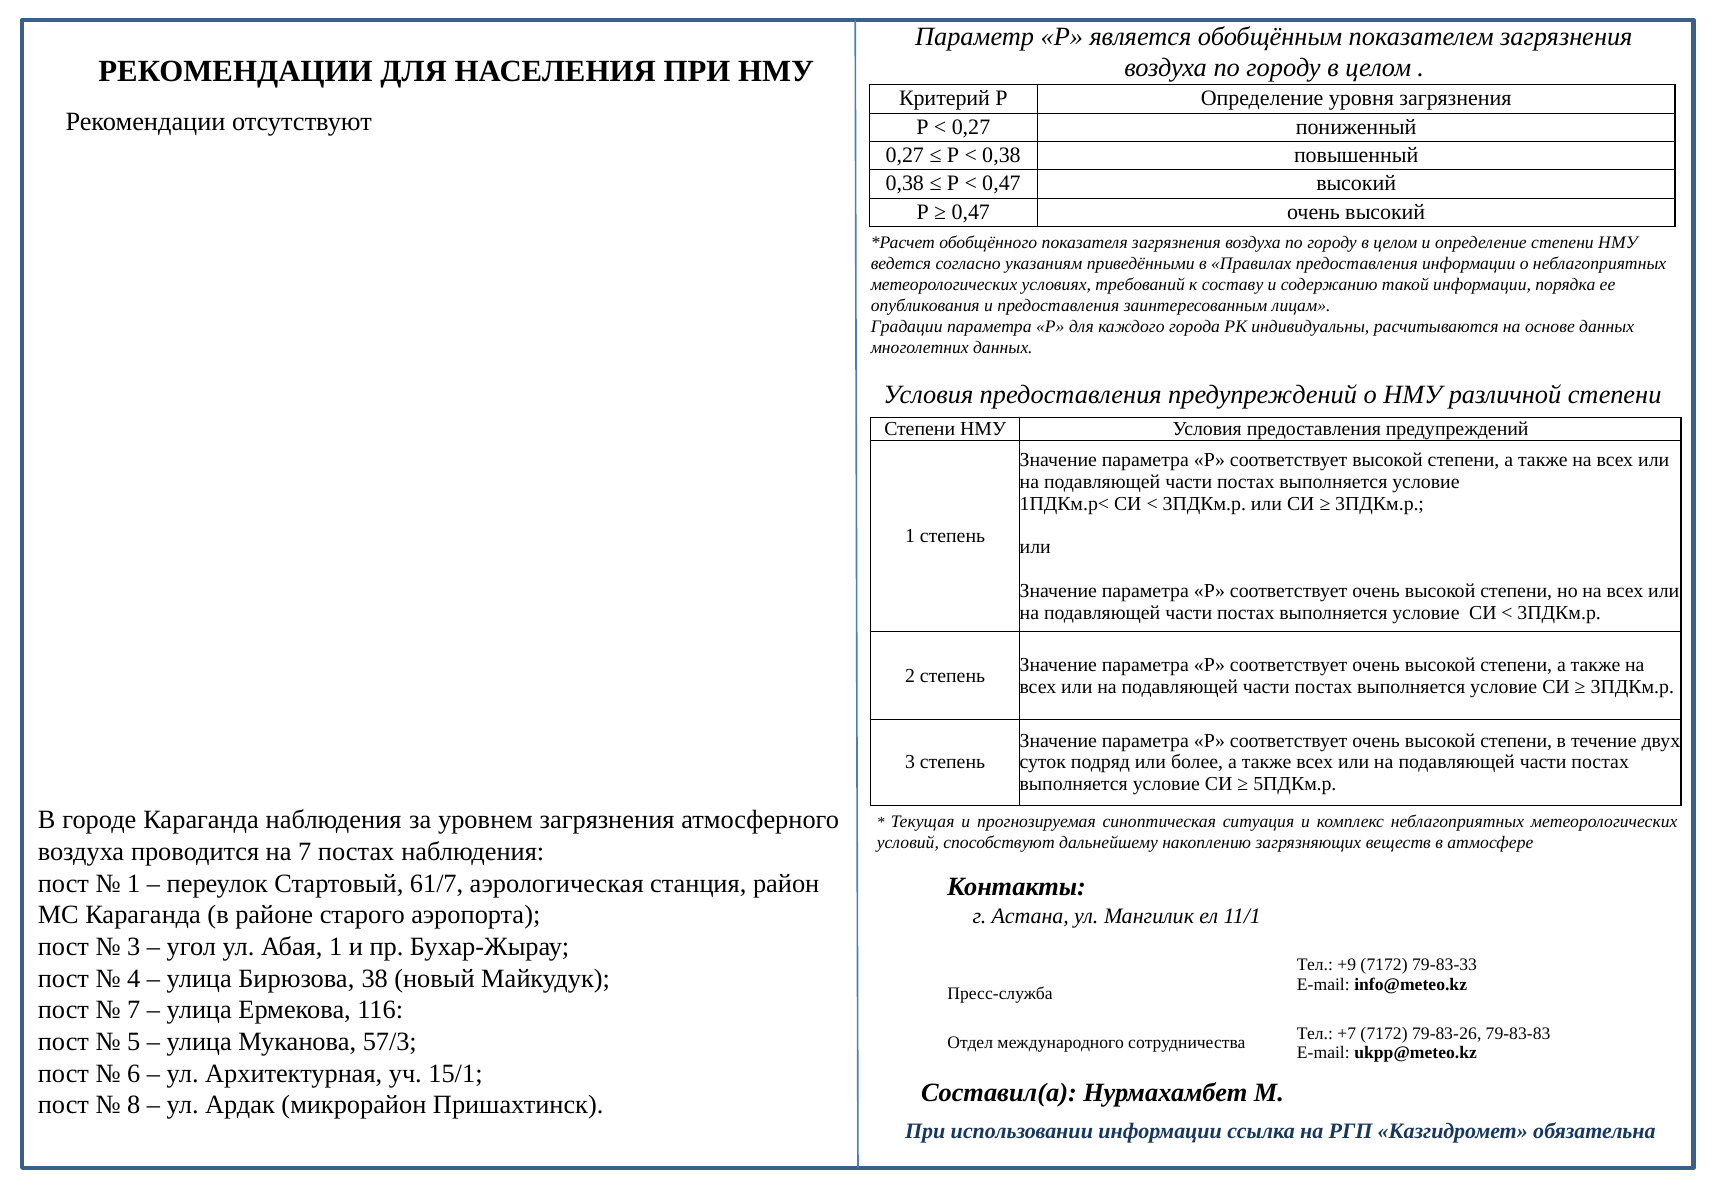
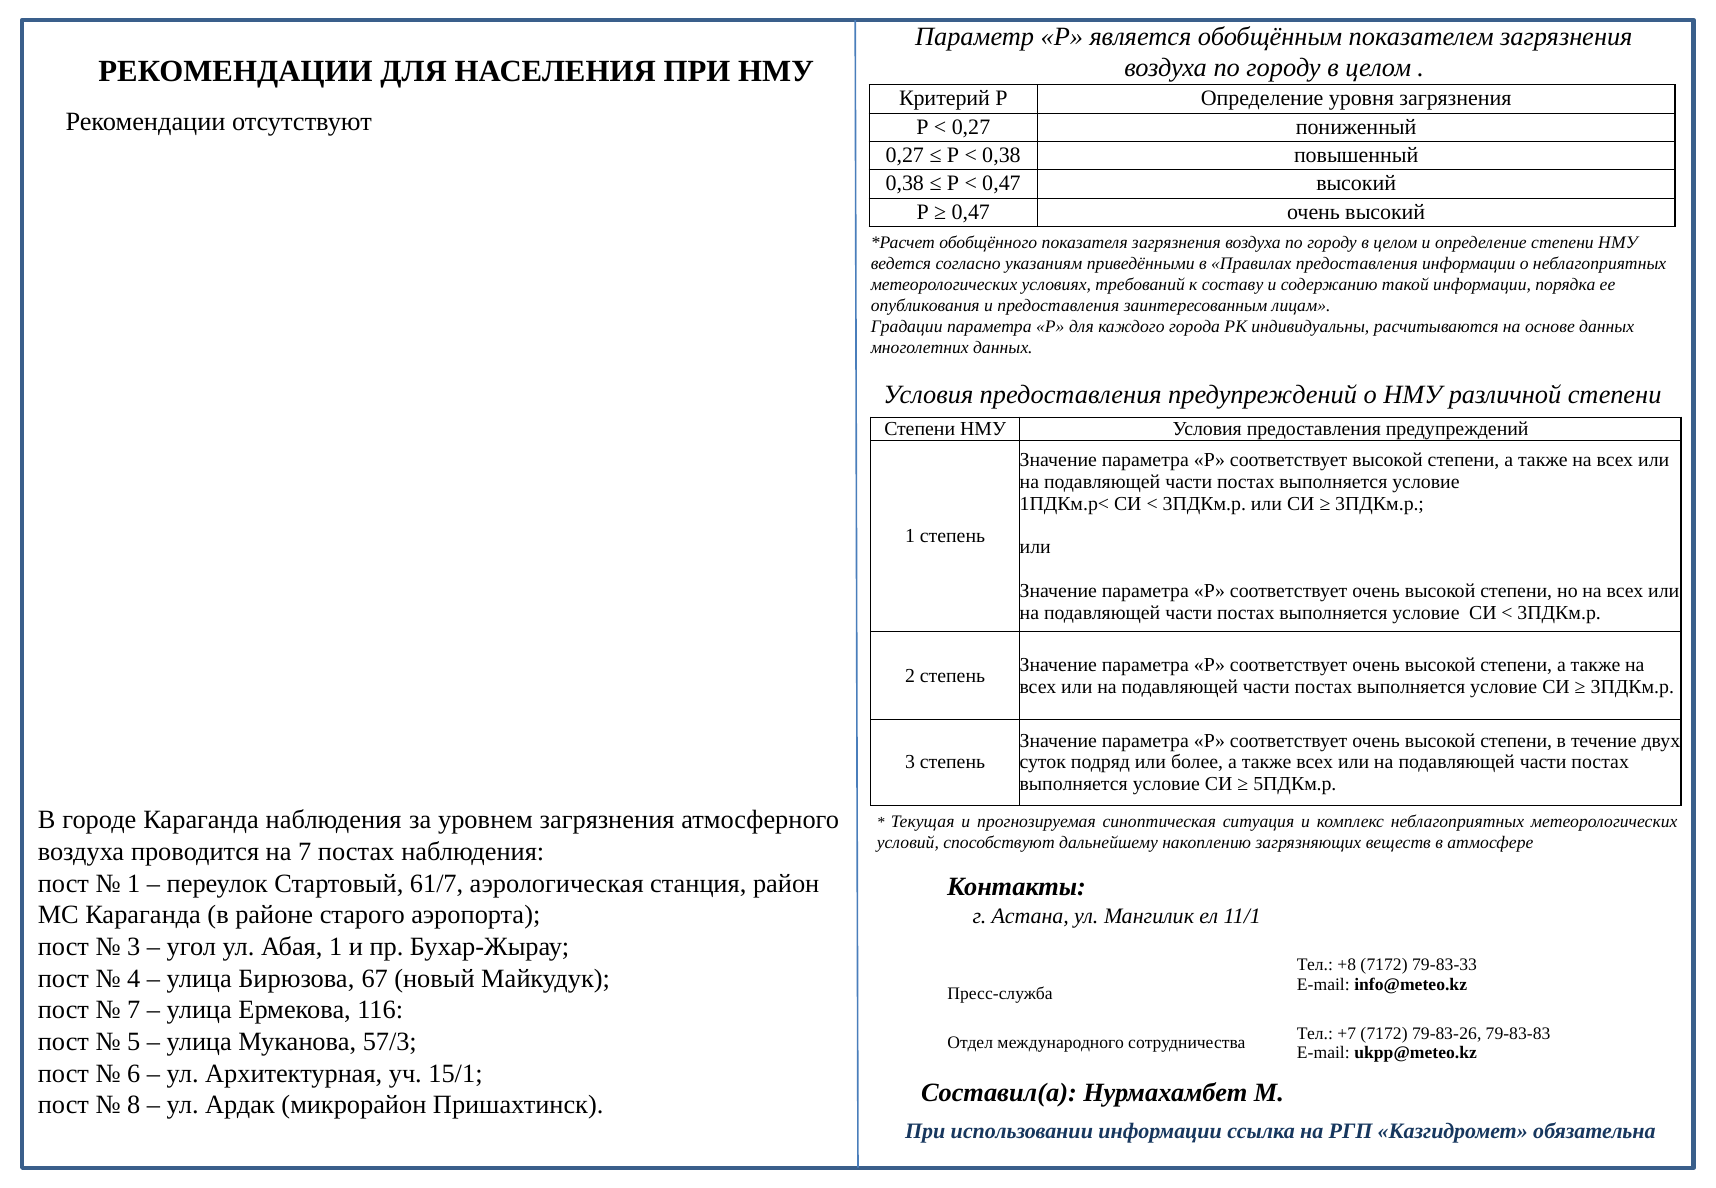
+9: +9 -> +8 (1347, 965)
38: 38 -> 67 (375, 978)
